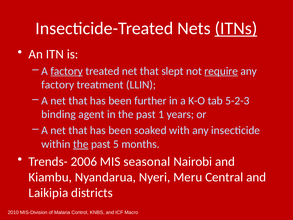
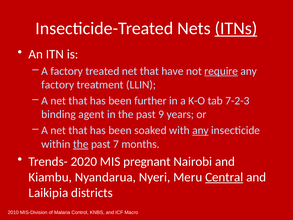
factory underline: present -> none (67, 71)
slept: slept -> have (172, 71)
5-2-3: 5-2-3 -> 7-2-3 (237, 101)
1: 1 -> 9 (161, 114)
any underline: none -> present (200, 130)
5: 5 -> 7 (116, 144)
2006: 2006 -> 2020 (84, 161)
seasonal: seasonal -> pregnant (147, 161)
Central underline: none -> present (224, 177)
